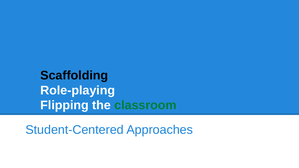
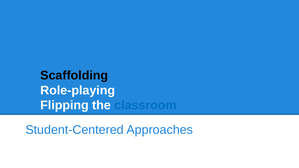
classroom colour: green -> blue (145, 105)
